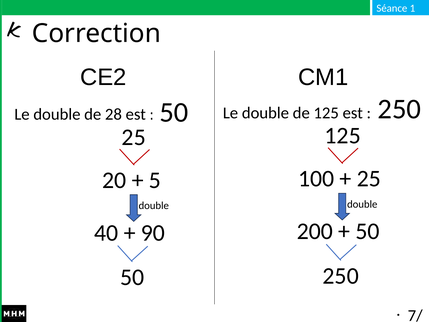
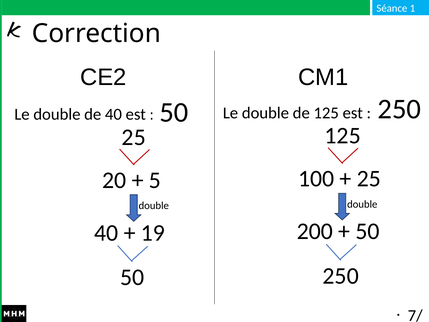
de 28: 28 -> 40 (113, 114)
90: 90 -> 19 (153, 233)
